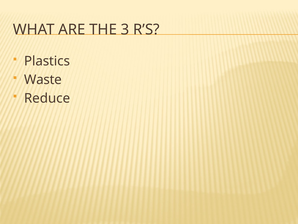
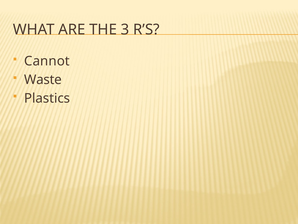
Plastics: Plastics -> Cannot (47, 61)
Reduce: Reduce -> Plastics (47, 98)
